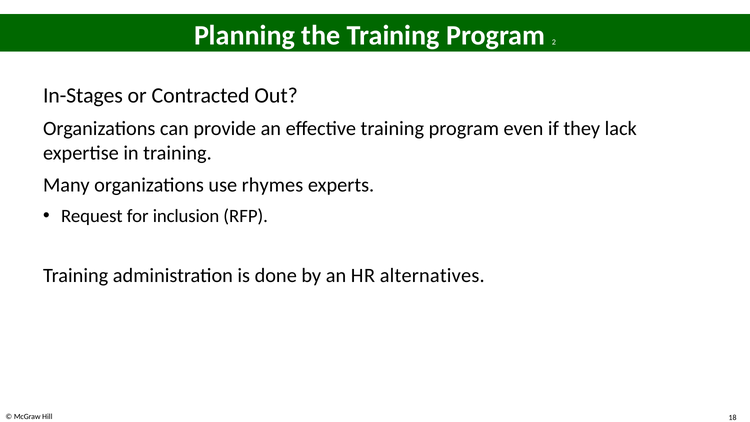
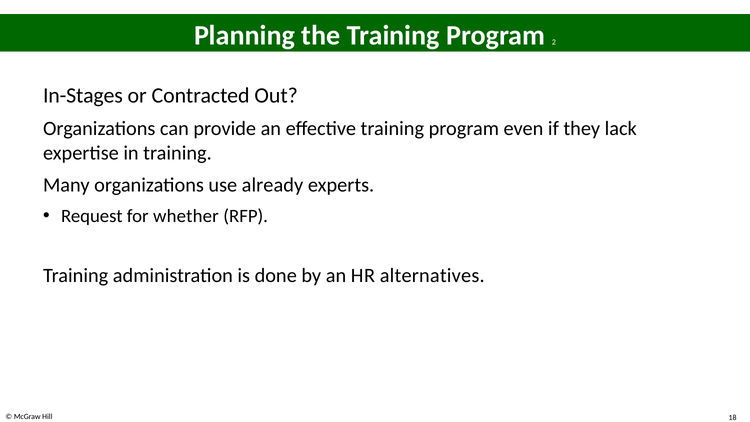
rhymes: rhymes -> already (272, 185)
inclusion: inclusion -> whether (186, 216)
